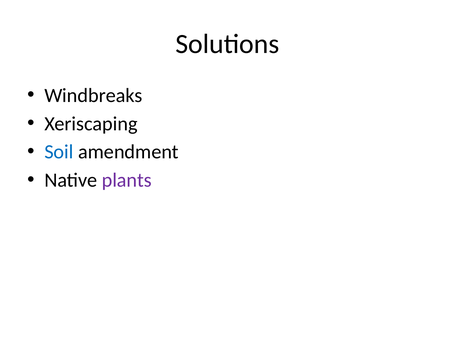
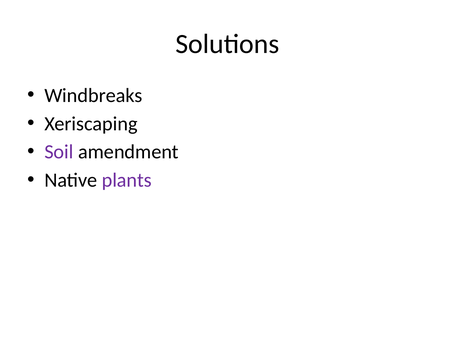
Soil colour: blue -> purple (59, 152)
